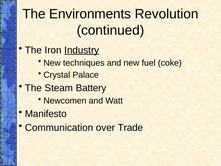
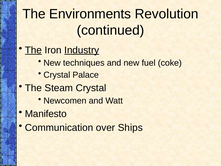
The underline: none -> present (33, 50)
Steam Battery: Battery -> Crystal (91, 88)
Trade: Trade -> Ships (130, 127)
